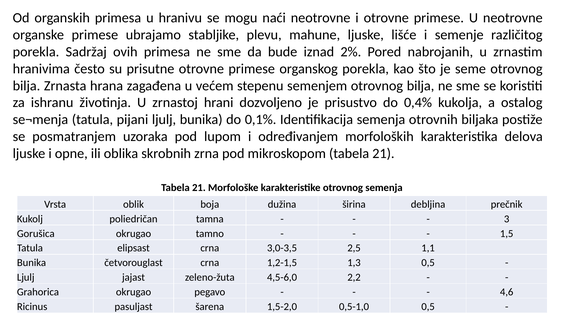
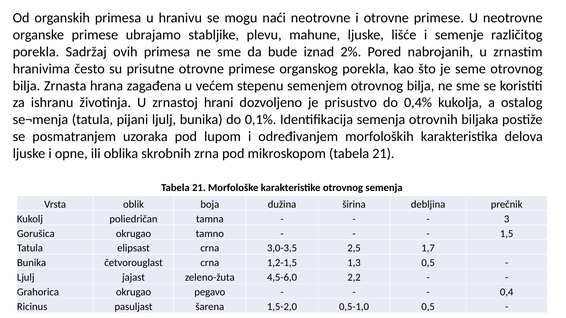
1,1: 1,1 -> 1,7 (428, 248)
4,6: 4,6 -> 0,4 (507, 292)
